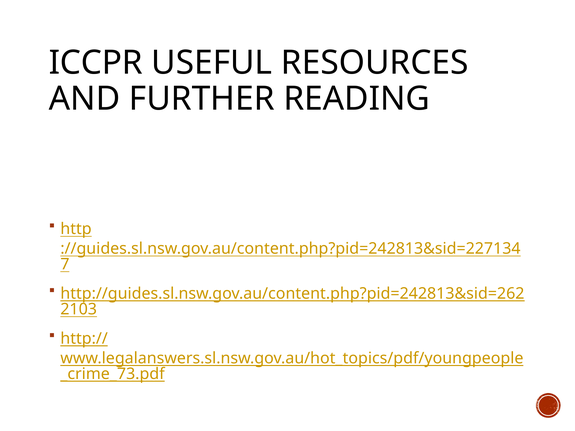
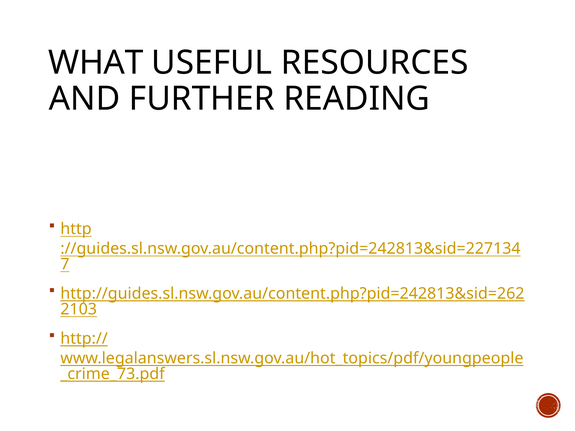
ICCPR: ICCPR -> WHAT (96, 63)
